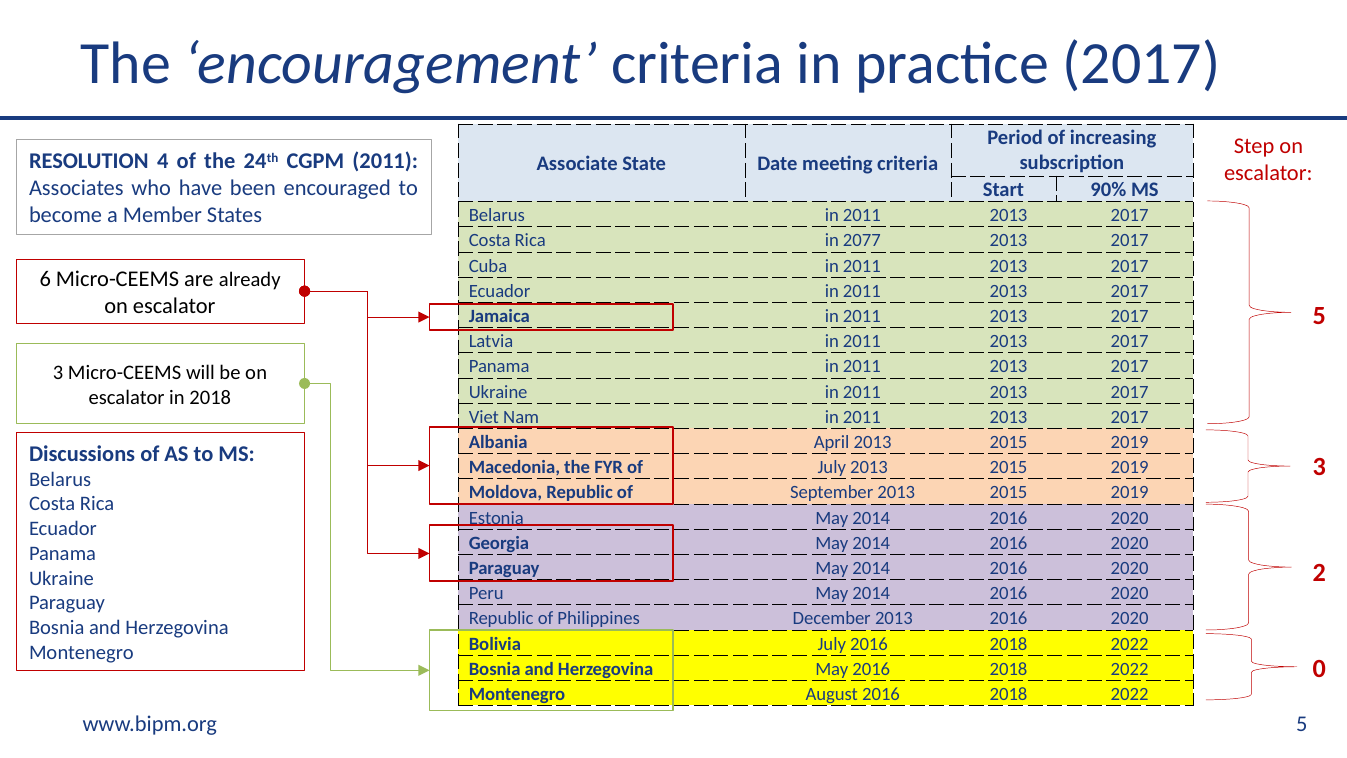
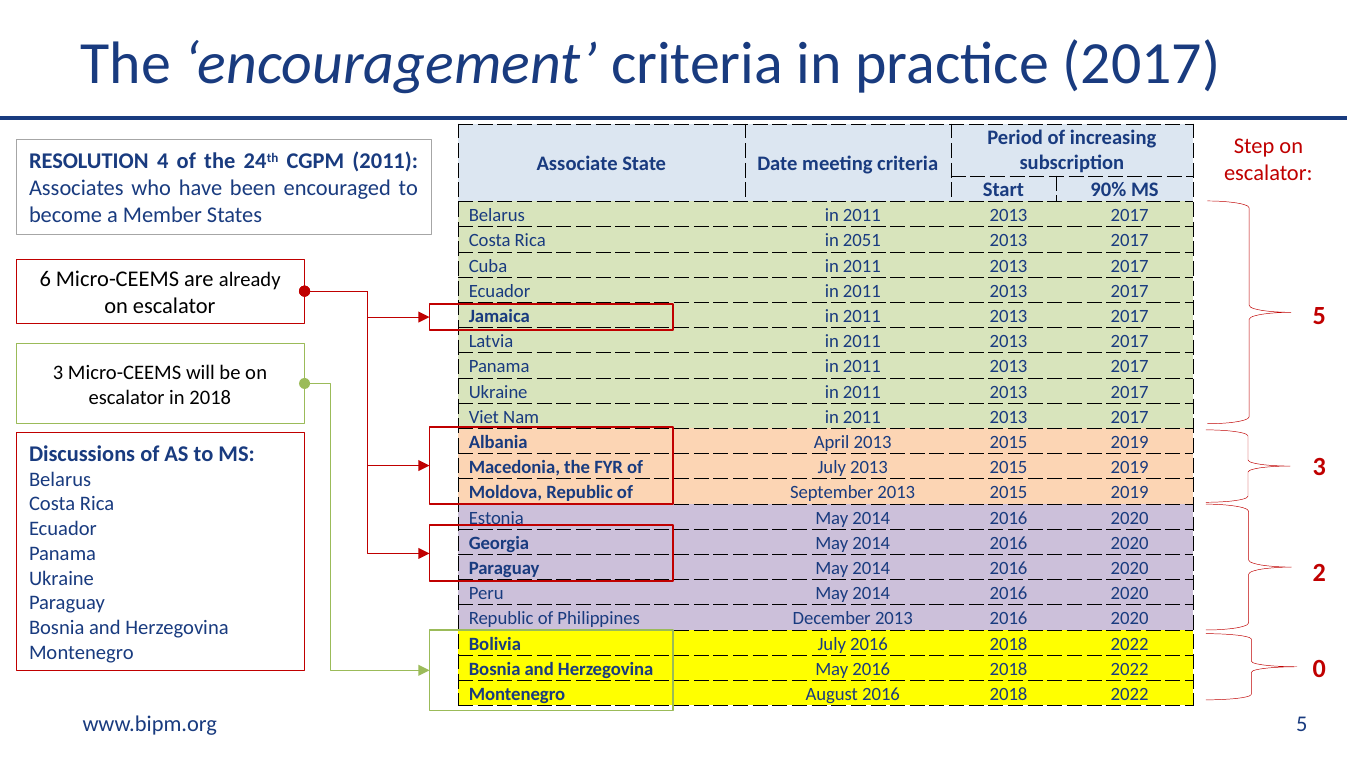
2077: 2077 -> 2051 (862, 241)
